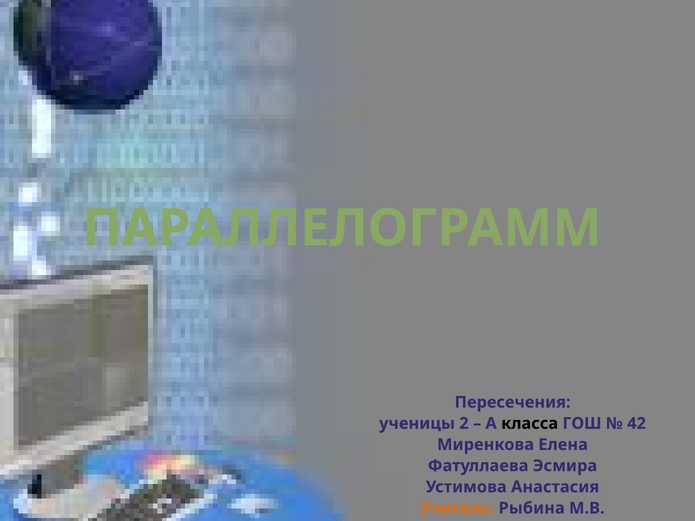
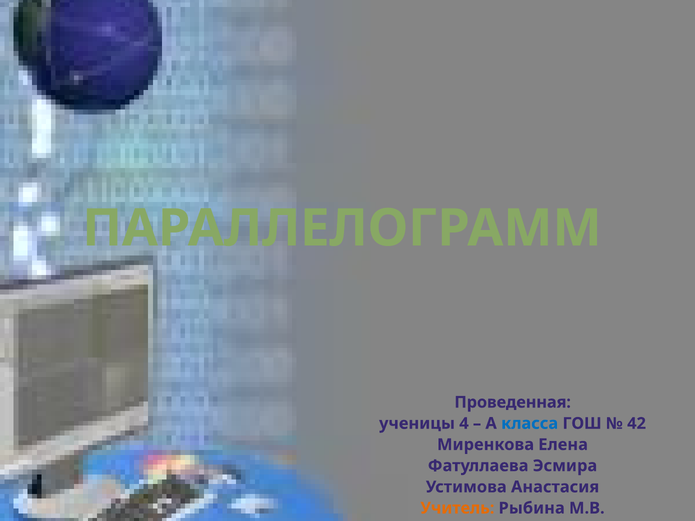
Пересечения: Пересечения -> Проведенная (513, 402)
2: 2 -> 4 (464, 424)
класса colour: black -> blue (530, 424)
